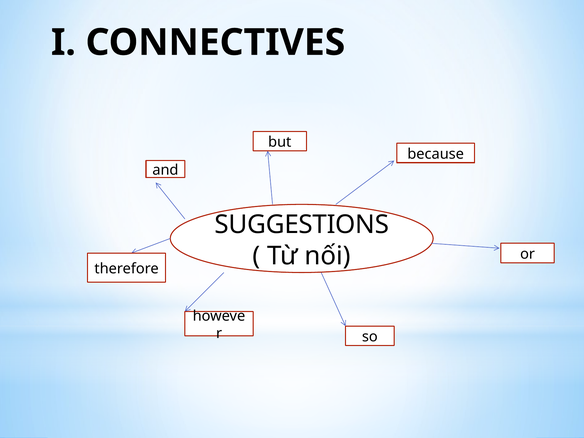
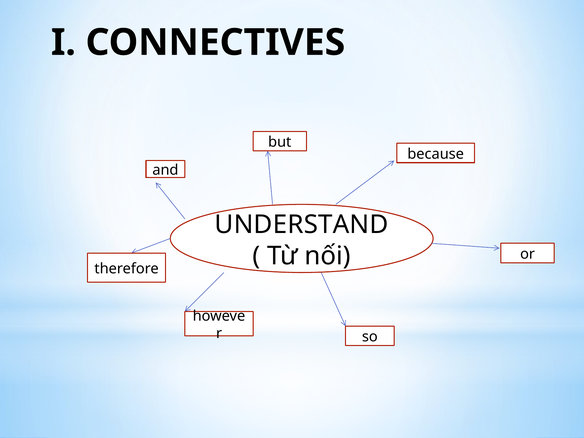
SUGGESTIONS: SUGGESTIONS -> UNDERSTAND (301, 225)
